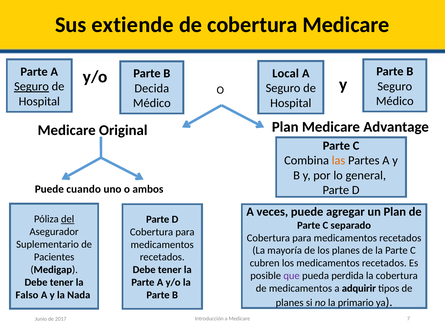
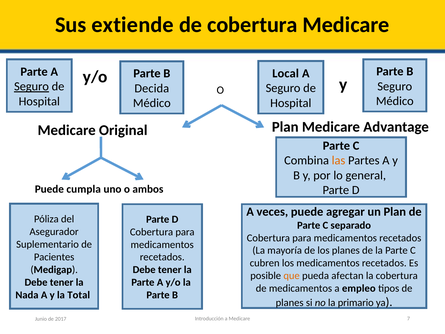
cuando: cuando -> cumpla (84, 189)
del underline: present -> none (68, 219)
que colour: purple -> orange (292, 276)
perdida: perdida -> afectan (347, 276)
adquirir: adquirir -> empleo (359, 288)
Falso: Falso -> Nada (27, 295)
Nada: Nada -> Total (79, 295)
